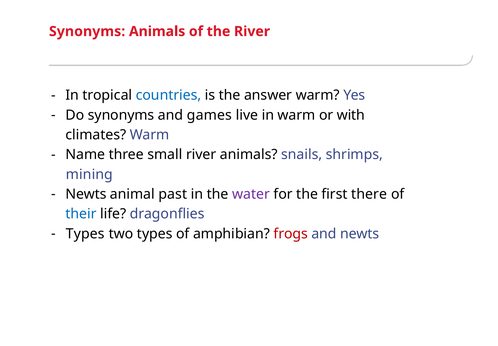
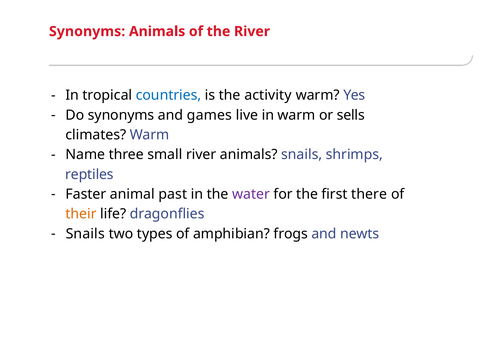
answer: answer -> activity (268, 95)
with: with -> sells (351, 115)
mining: mining -> reptiles (90, 174)
Newts: Newts -> Faster (86, 194)
their colour: blue -> orange (81, 213)
Types: Types -> Snails (85, 233)
frogs colour: red -> black (291, 233)
